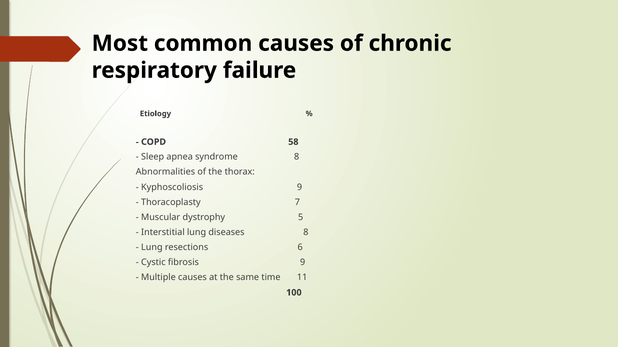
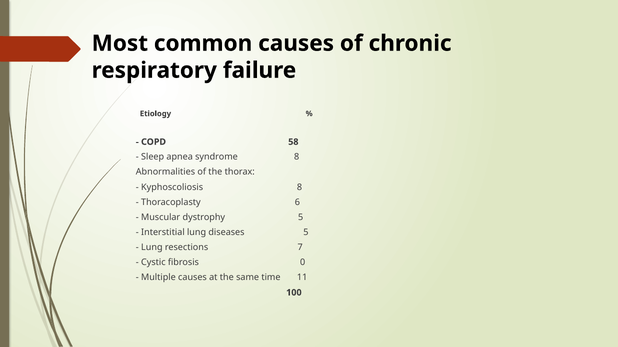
Kyphoscoliosis 9: 9 -> 8 (299, 187)
7: 7 -> 6 (297, 202)
diseases 8: 8 -> 5 (306, 233)
6: 6 -> 7 (300, 248)
fibrosis 9: 9 -> 0 (303, 263)
